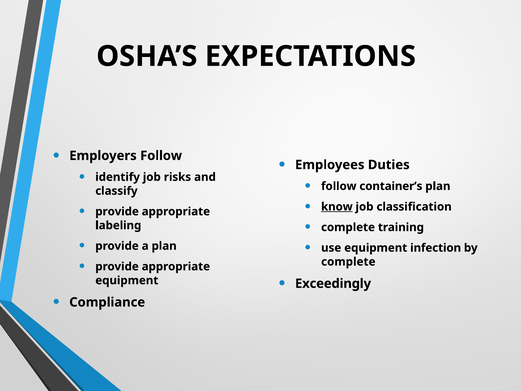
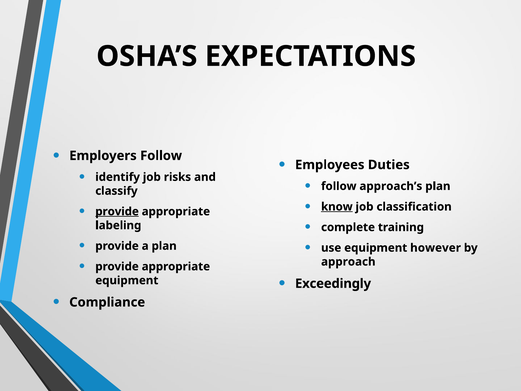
container’s: container’s -> approach’s (391, 186)
provide underline: none -> present (117, 211)
infection: infection -> however (436, 248)
complete: complete -> approach (348, 262)
